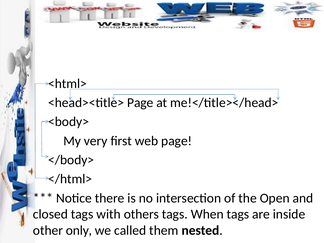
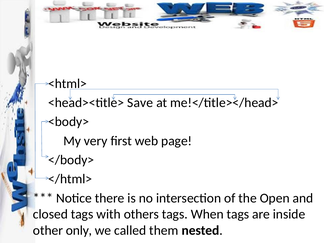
<head><title> Page: Page -> Save (140, 103)
